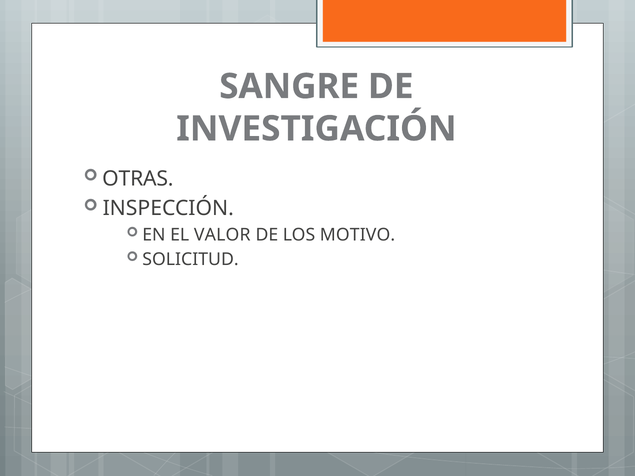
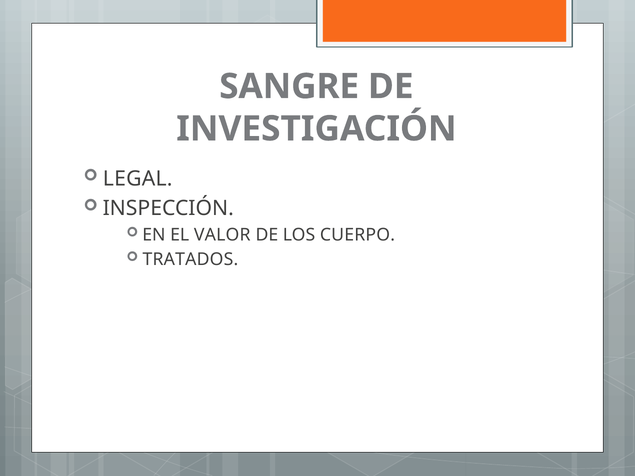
OTRAS: OTRAS -> LEGAL (138, 179)
MOTIVO: MOTIVO -> CUERPO (357, 235)
SOLICITUD: SOLICITUD -> TRATADOS (190, 260)
